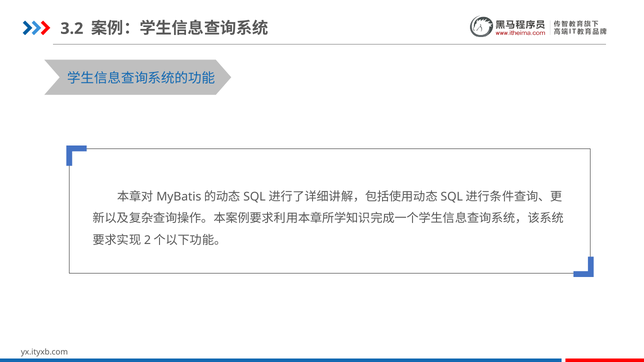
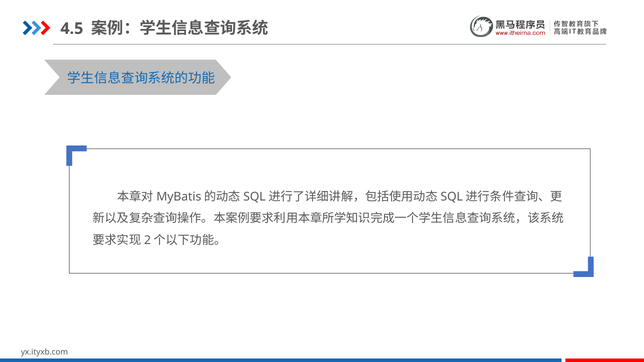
3.2: 3.2 -> 4.5 (72, 29)
